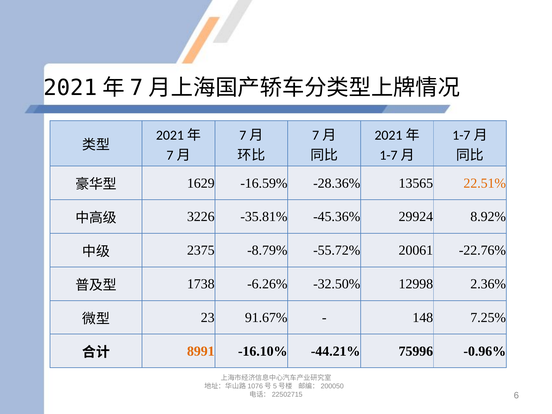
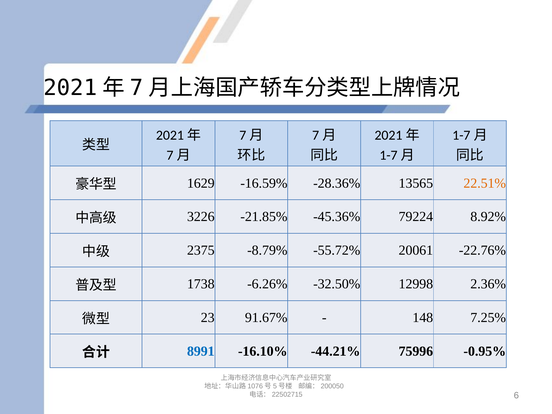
-35.81%: -35.81% -> -21.85% (264, 217)
29924: 29924 -> 79224 (416, 217)
8991 colour: orange -> blue (201, 351)
-0.96%: -0.96% -> -0.95% (485, 351)
